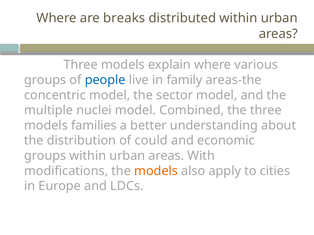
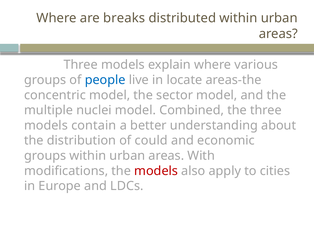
family: family -> locate (184, 80)
families: families -> contain (94, 126)
models colour: orange -> red (156, 171)
